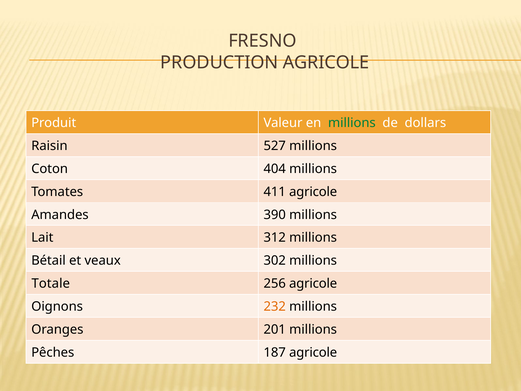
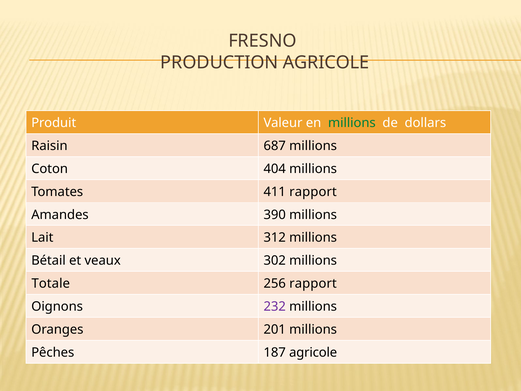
527: 527 -> 687 (275, 146)
411 agricole: agricole -> rapport (313, 192)
256 agricole: agricole -> rapport (313, 283)
232 colour: orange -> purple (275, 306)
